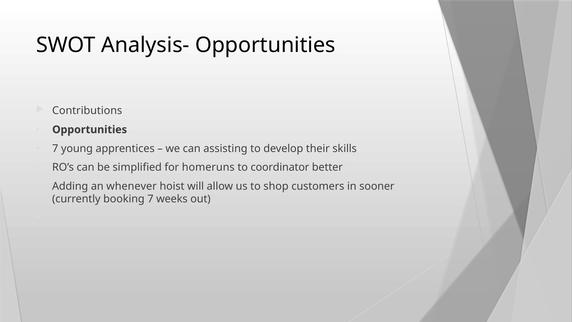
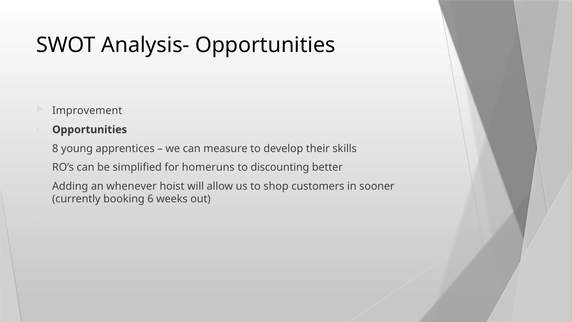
Contributions: Contributions -> Improvement (87, 111)
7: 7 -> 8 (55, 148)
assisting: assisting -> measure (225, 148)
coordinator: coordinator -> discounting (280, 167)
booking 7: 7 -> 6 (150, 199)
